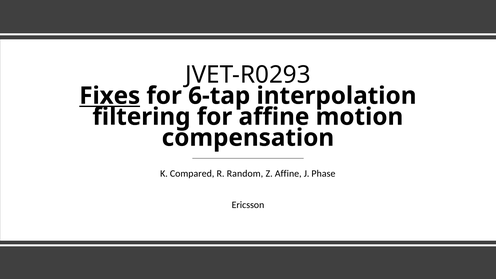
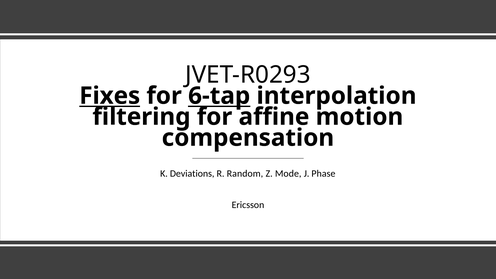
6-tap underline: none -> present (219, 96)
Compared: Compared -> Deviations (192, 174)
Z Affine: Affine -> Mode (288, 174)
